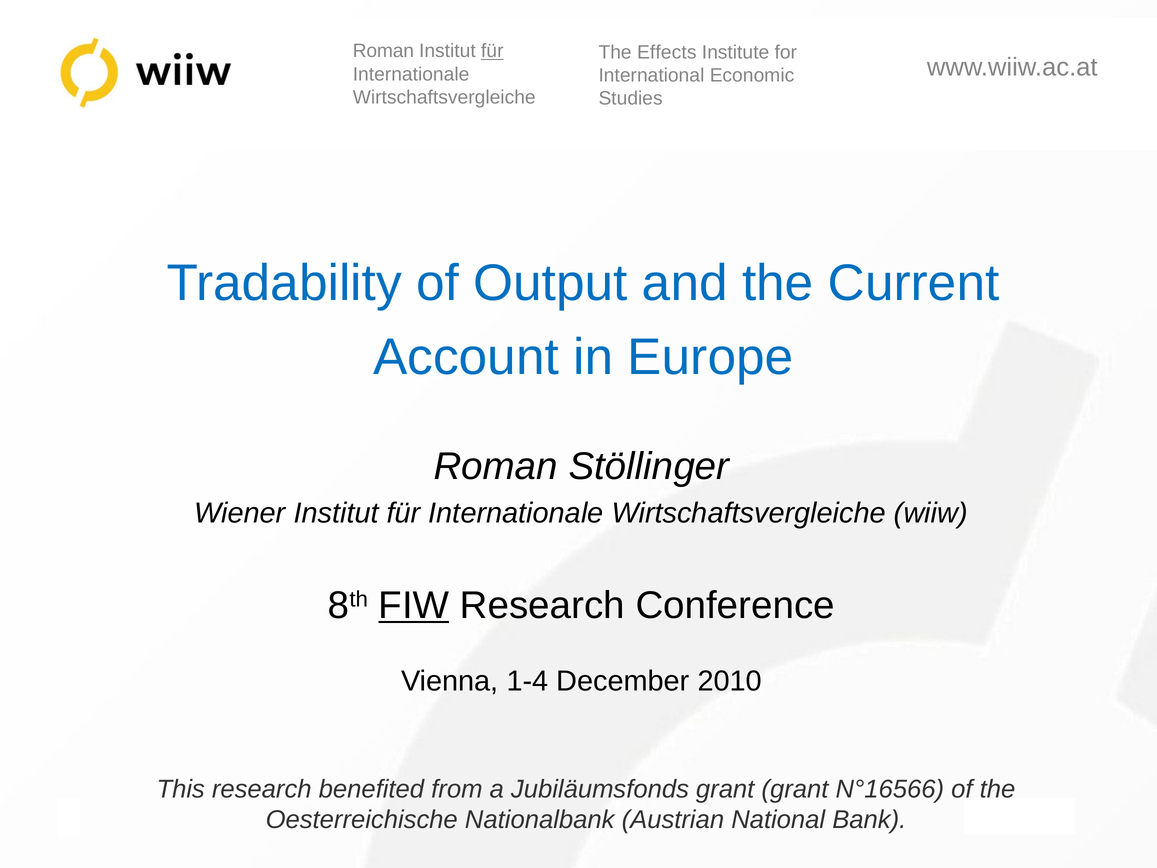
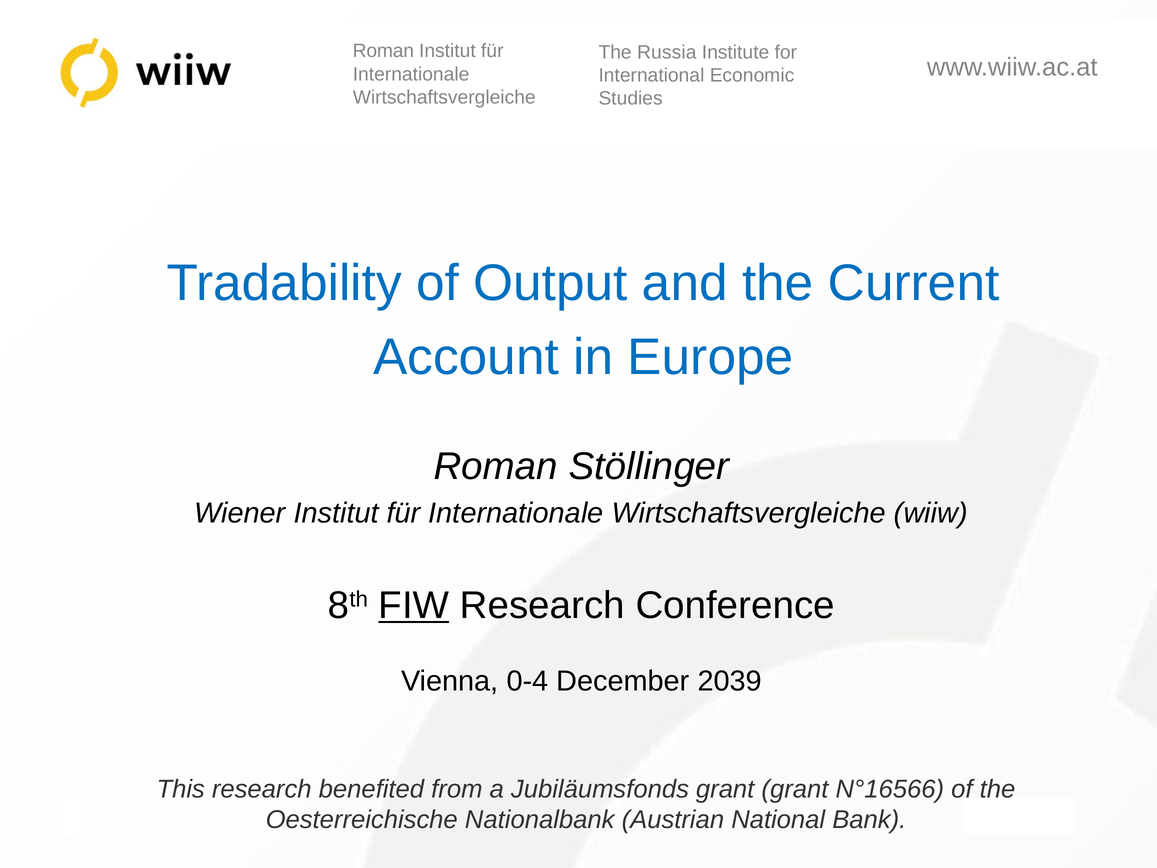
für underline: present -> none (492, 51)
Effects: Effects -> Russia (667, 52)
1-4: 1-4 -> 0-4 (527, 681)
2010: 2010 -> 2039 (730, 681)
